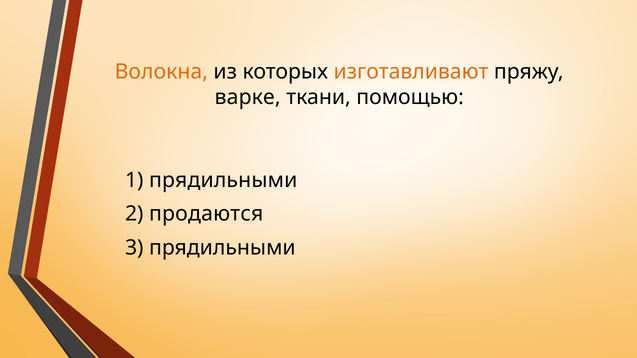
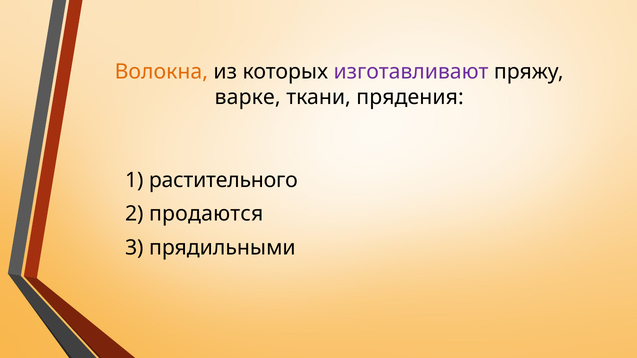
изготавливают colour: orange -> purple (411, 72)
помощью: помощью -> прядения (410, 97)
1 прядильными: прядильными -> растительного (223, 180)
